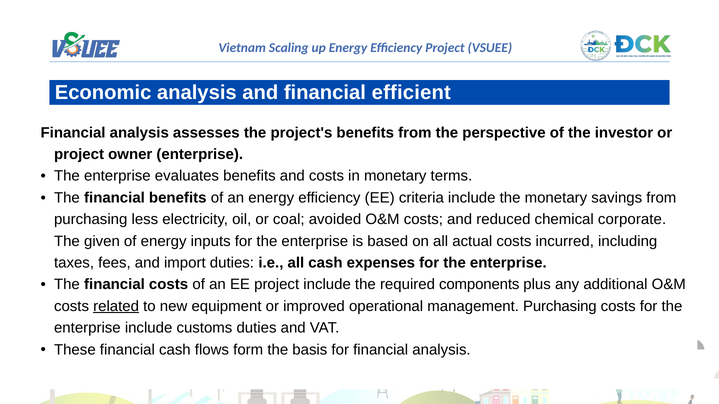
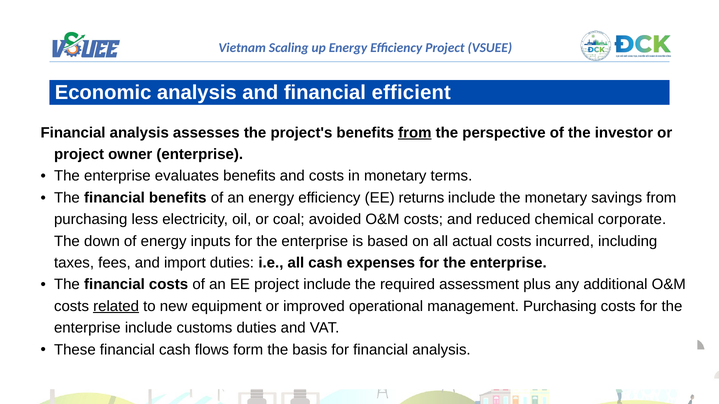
from underline: none -> present (415, 133)
criteria: criteria -> returns (421, 198)
given: given -> down (102, 241)
components: components -> assessment (479, 285)
